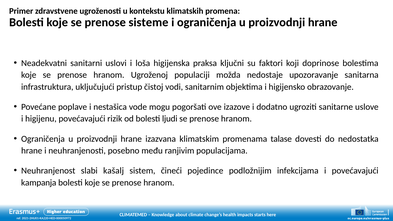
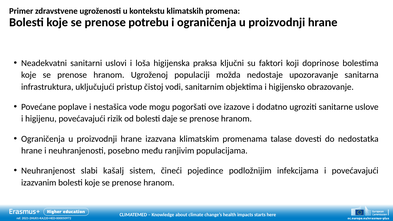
sisteme: sisteme -> potrebu (149, 22)
ljudi: ljudi -> daje (170, 119)
kampanja: kampanja -> izazvanim (39, 183)
